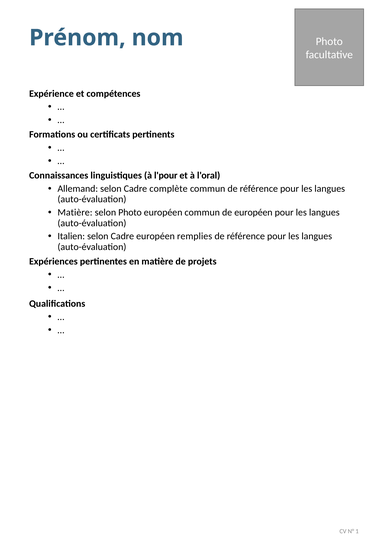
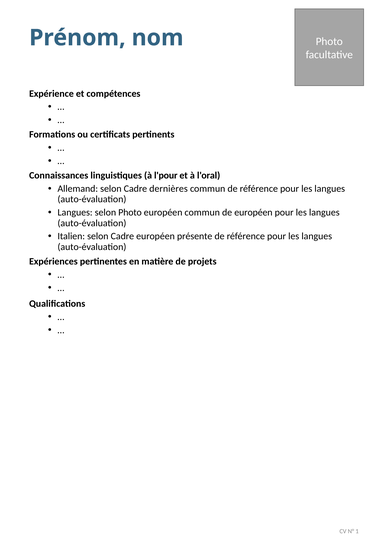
complète: complète -> dernières (169, 189)
Matière: Matière -> Langues (75, 213)
remplies: remplies -> présente (195, 237)
